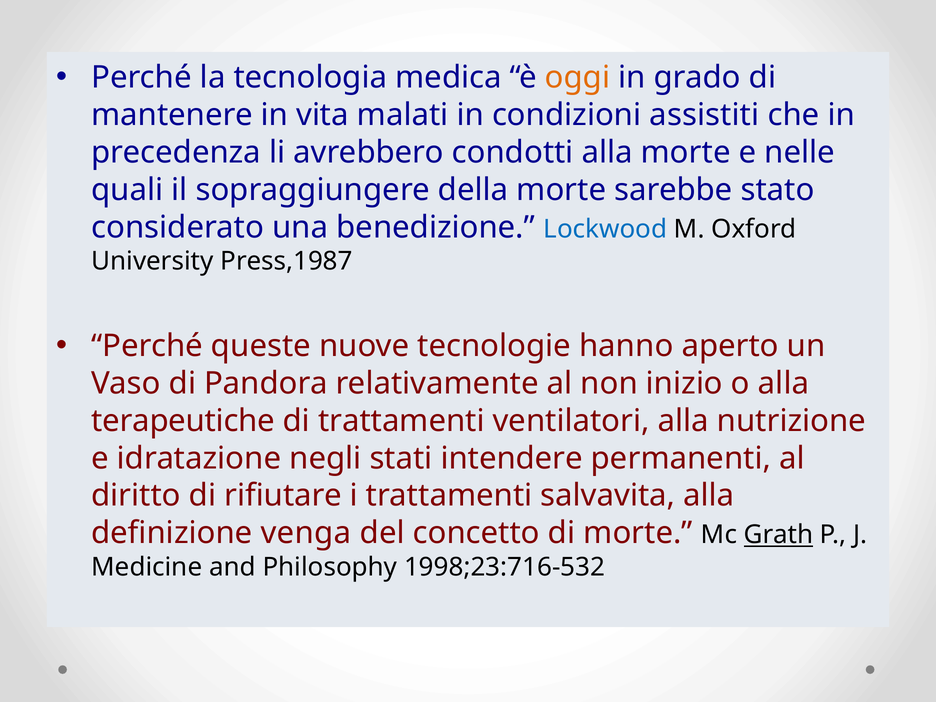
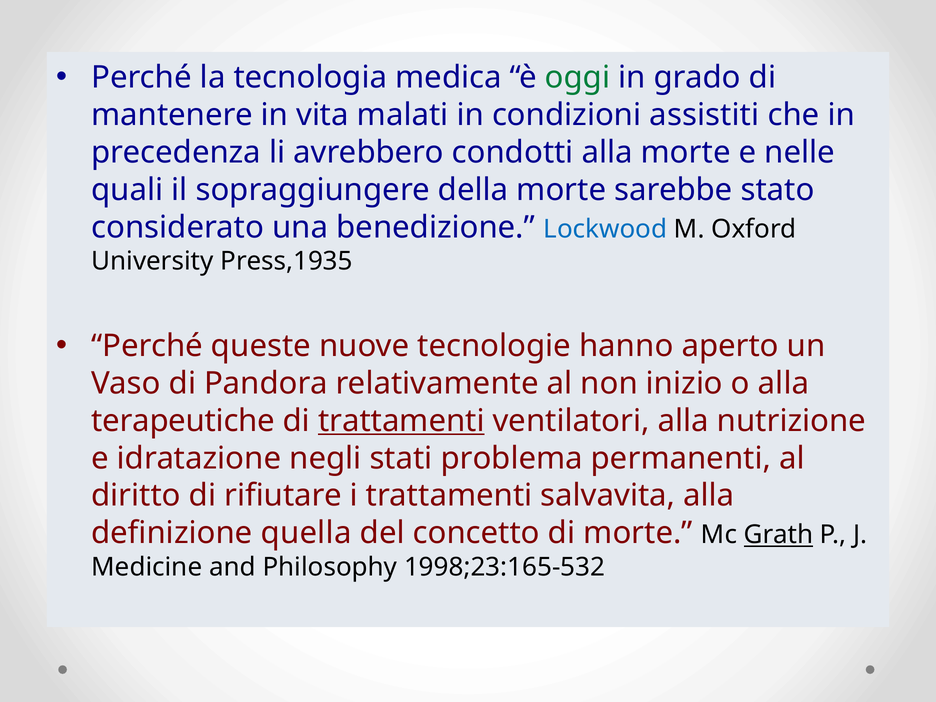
oggi colour: orange -> green (578, 78)
Press,1987: Press,1987 -> Press,1935 (286, 261)
trattamenti underline: none -> present (401, 421)
intendere: intendere -> problema (512, 458)
venga: venga -> quella (306, 533)
1998;23:716-532: 1998;23:716-532 -> 1998;23:165-532 (505, 567)
